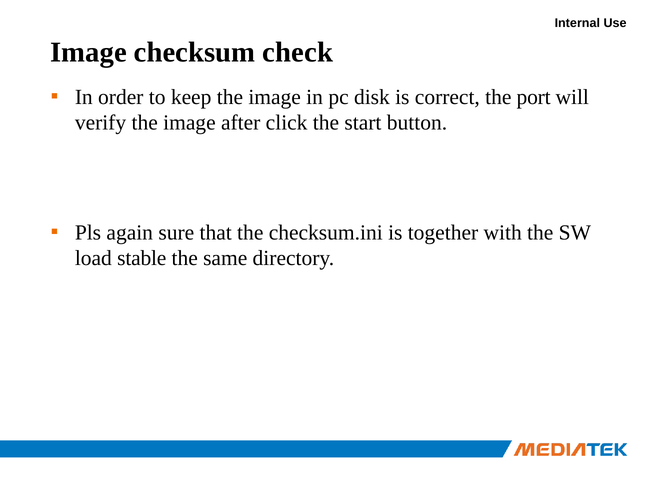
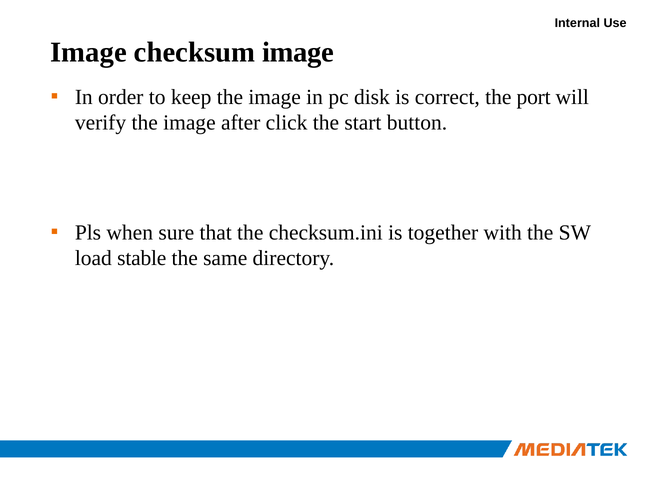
checksum check: check -> image (298, 52)
again: again -> when (130, 232)
